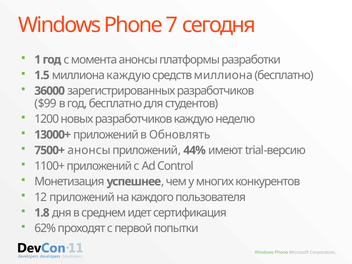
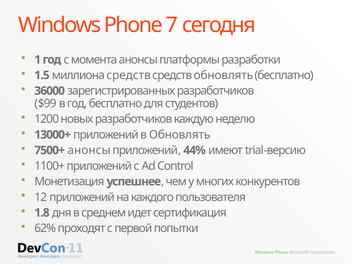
миллиона каждую: каждую -> средств (129, 75)
средств миллиона: миллиона -> обновлять (223, 75)
